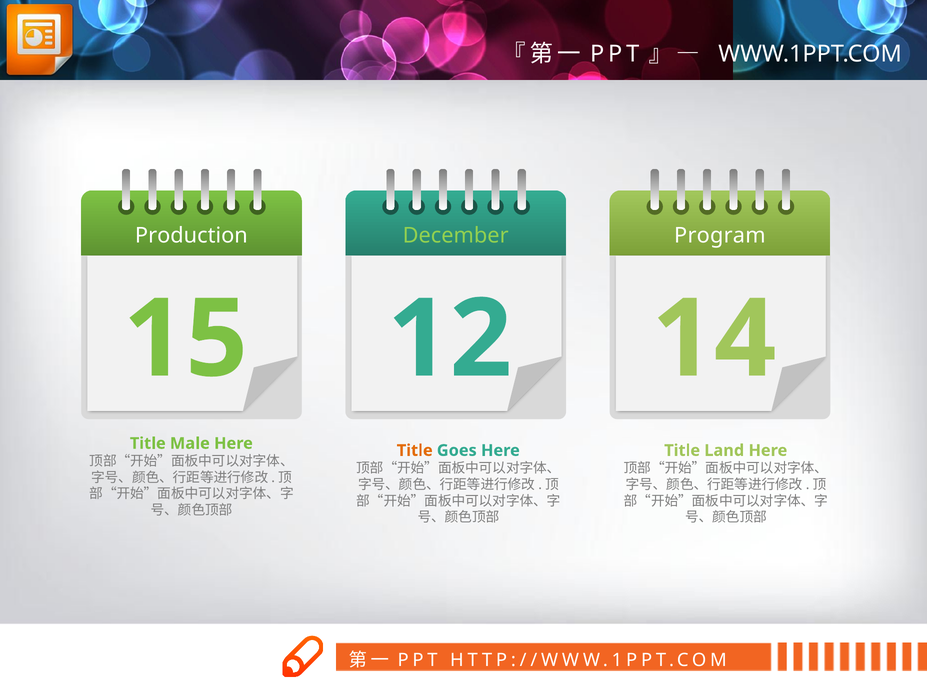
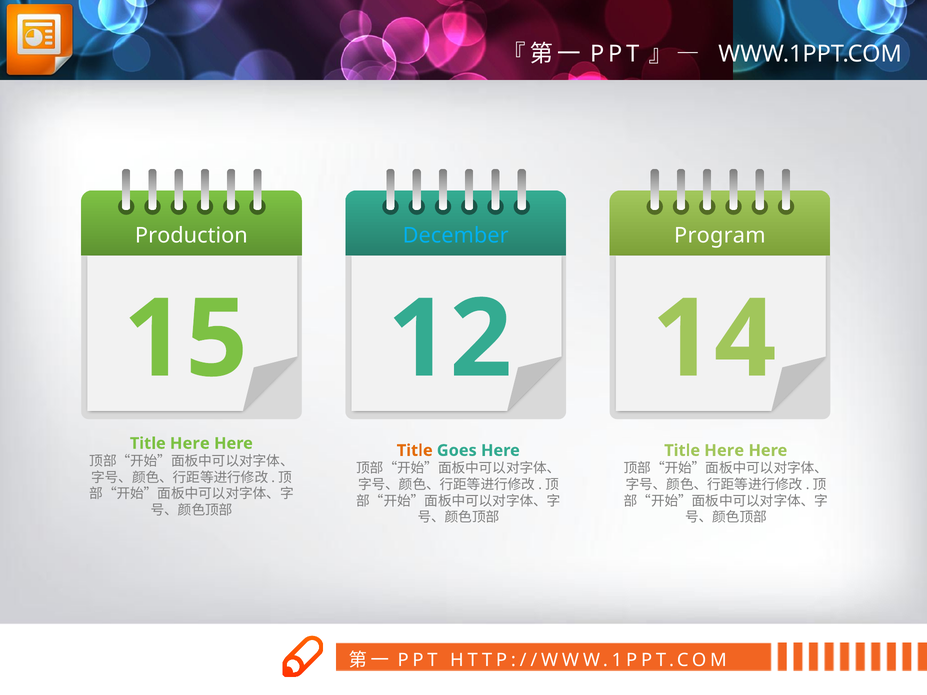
December colour: light green -> light blue (456, 236)
Male: Male -> Here (190, 444)
Land: Land -> Here (724, 451)
